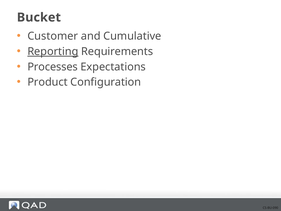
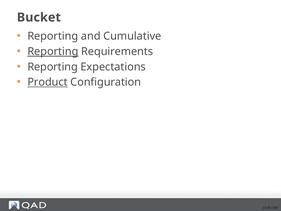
Customer: Customer -> Reporting (53, 36)
Processes: Processes -> Reporting (53, 67)
Product underline: none -> present (47, 82)
